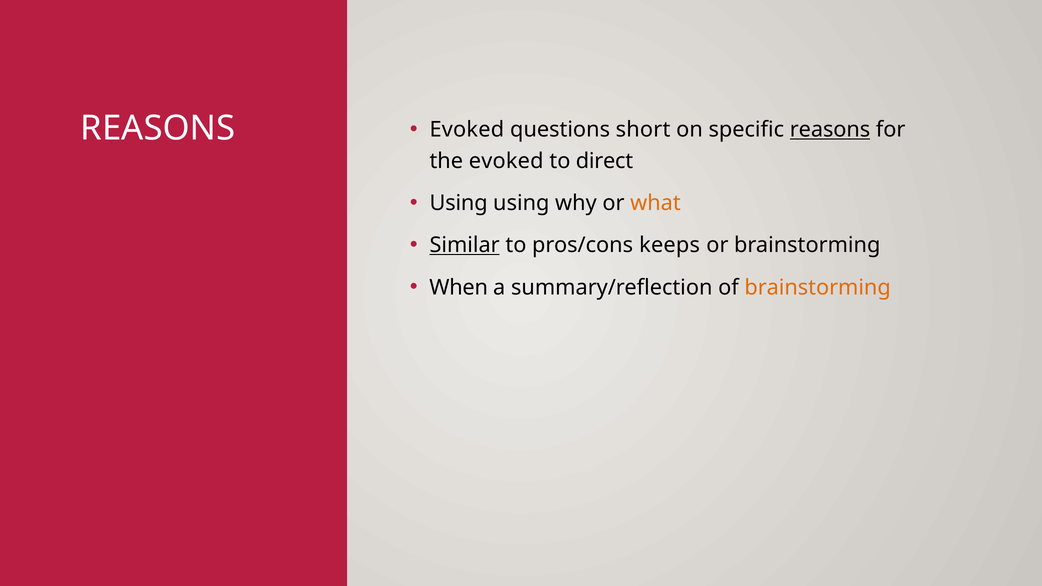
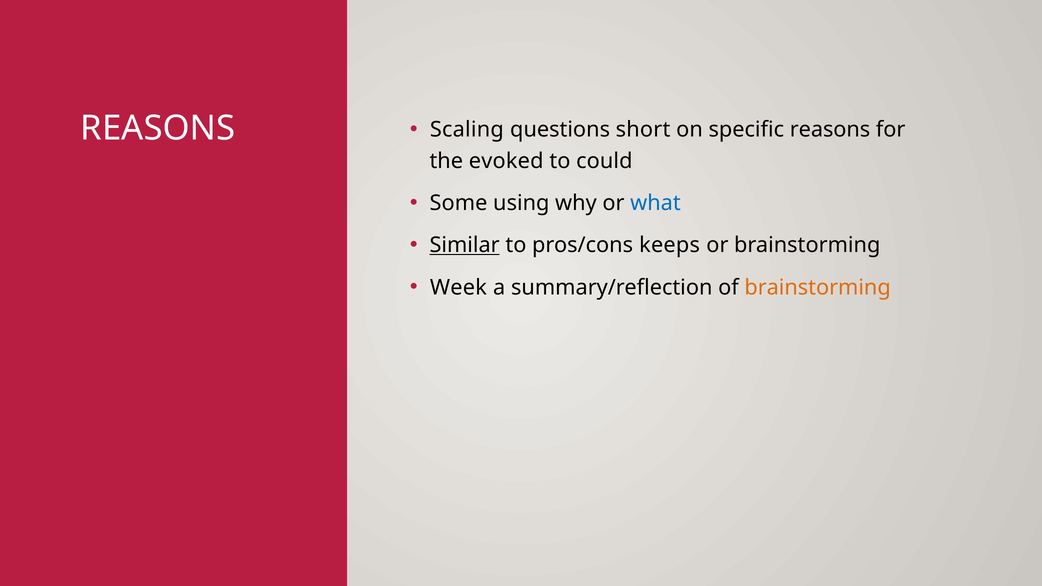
Evoked: Evoked -> Scaling (467, 130)
reasons underline: present -> none (830, 130)
direct: direct -> could (604, 161)
Using: Using -> Some (458, 203)
what colour: orange -> blue (655, 203)
When: When -> Week (458, 287)
